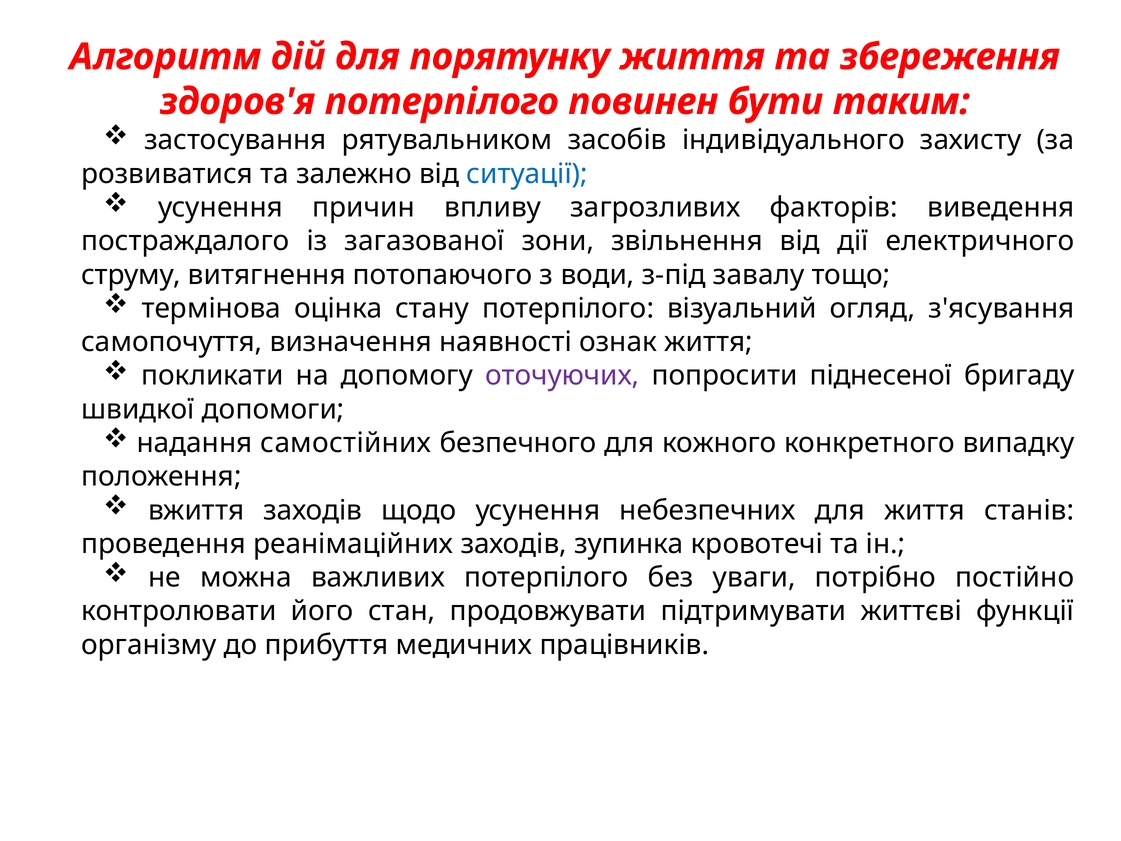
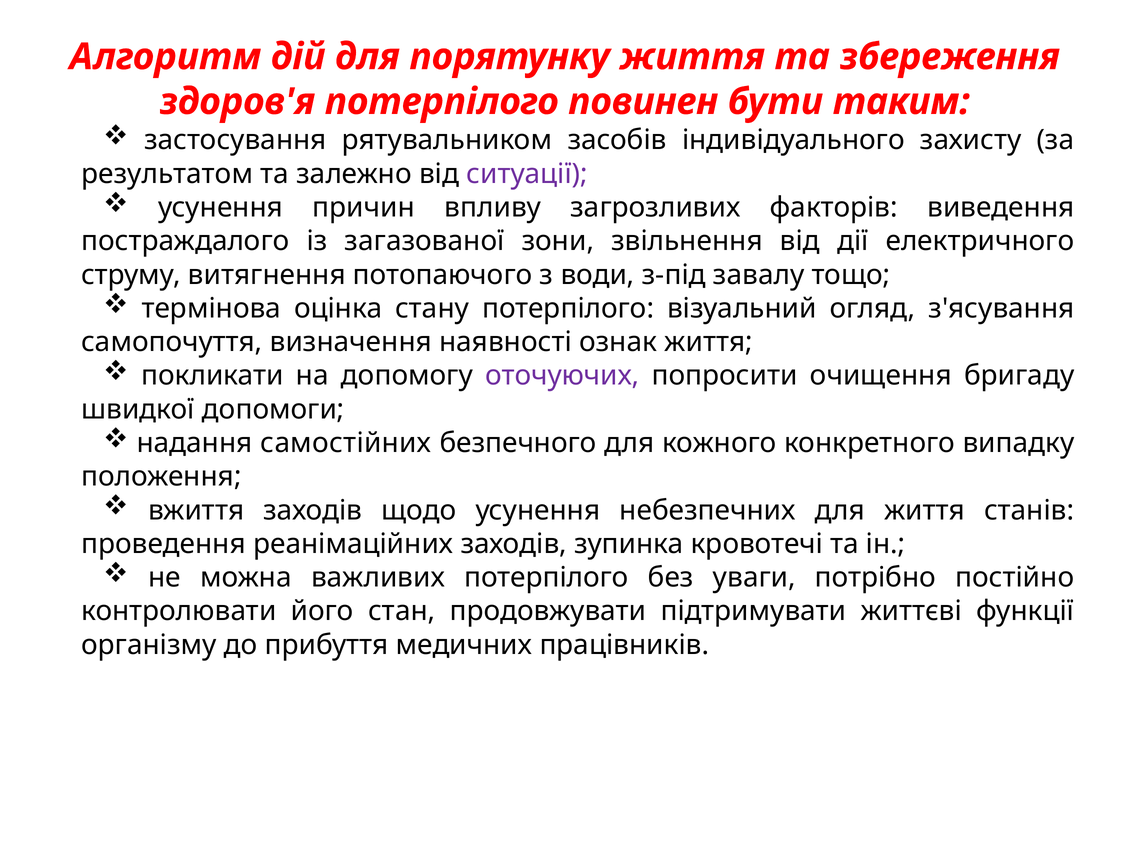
розвиватися: розвиватися -> результатом (167, 174)
ситуації colour: blue -> purple (527, 174)
піднесеної: піднесеної -> очищення (881, 376)
